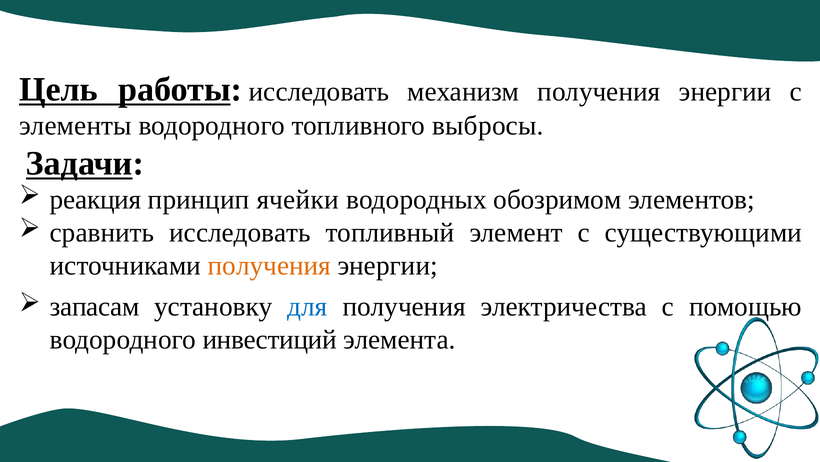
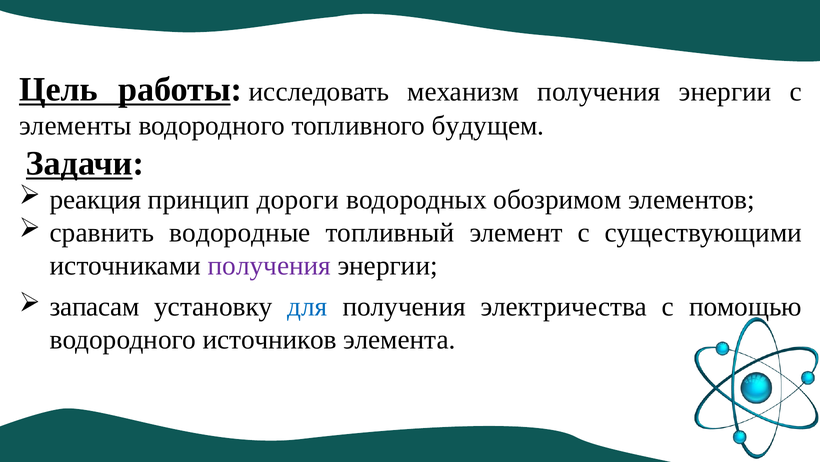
выбросы: выбросы -> будущем (488, 126)
ячейки: ячейки -> дороги (298, 199)
сравнить исследовать: исследовать -> водородные (240, 232)
получения colour: orange -> purple (269, 265)
инвестиций: инвестиций -> источников (270, 339)
